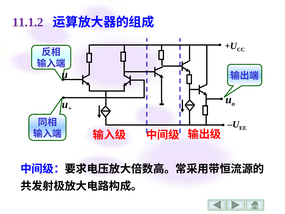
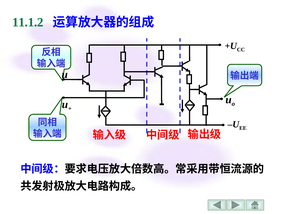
11.1.2 colour: purple -> green (28, 22)
